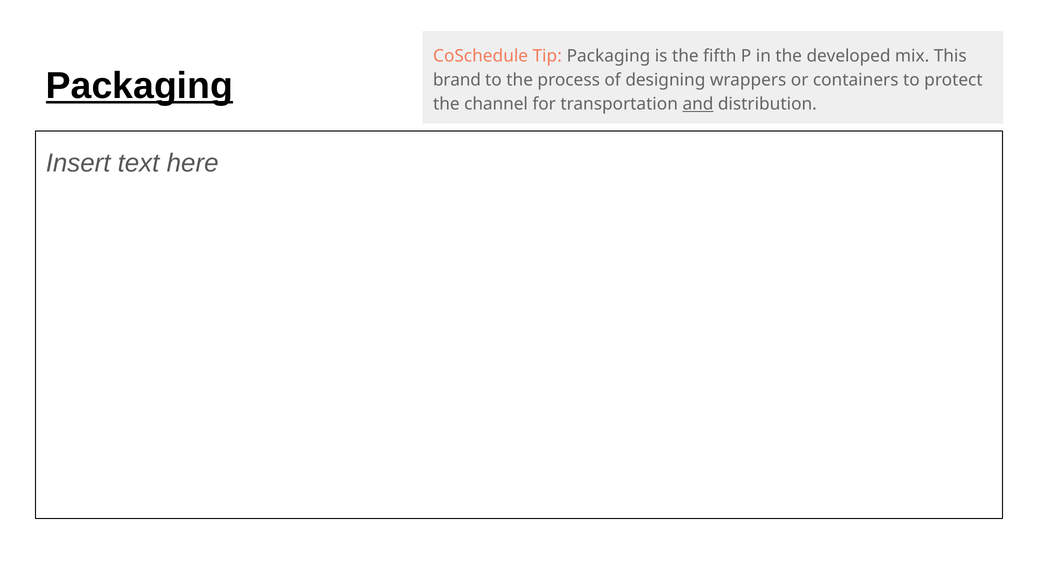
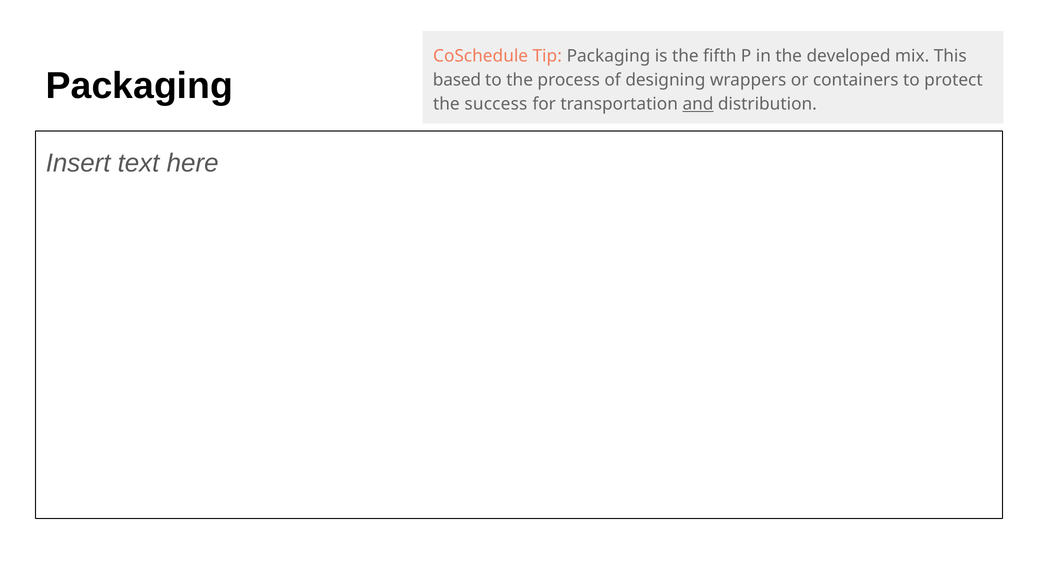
Packaging underline: present -> none (139, 86)
brand: brand -> based (457, 80)
channel: channel -> success (496, 104)
